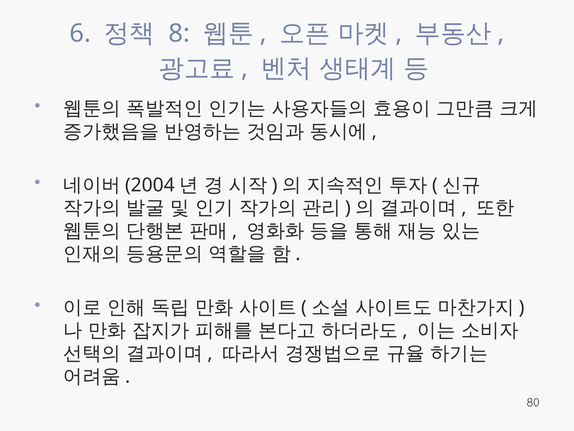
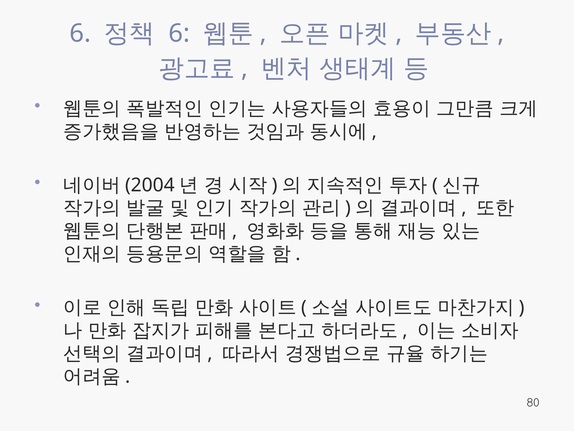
8: 8 -> 6 (179, 33)
